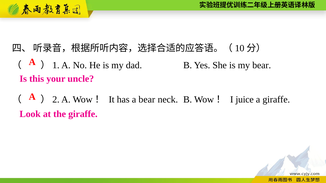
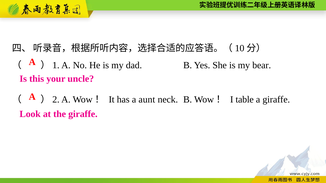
a bear: bear -> aunt (147, 100)
juice: juice -> table (245, 100)
